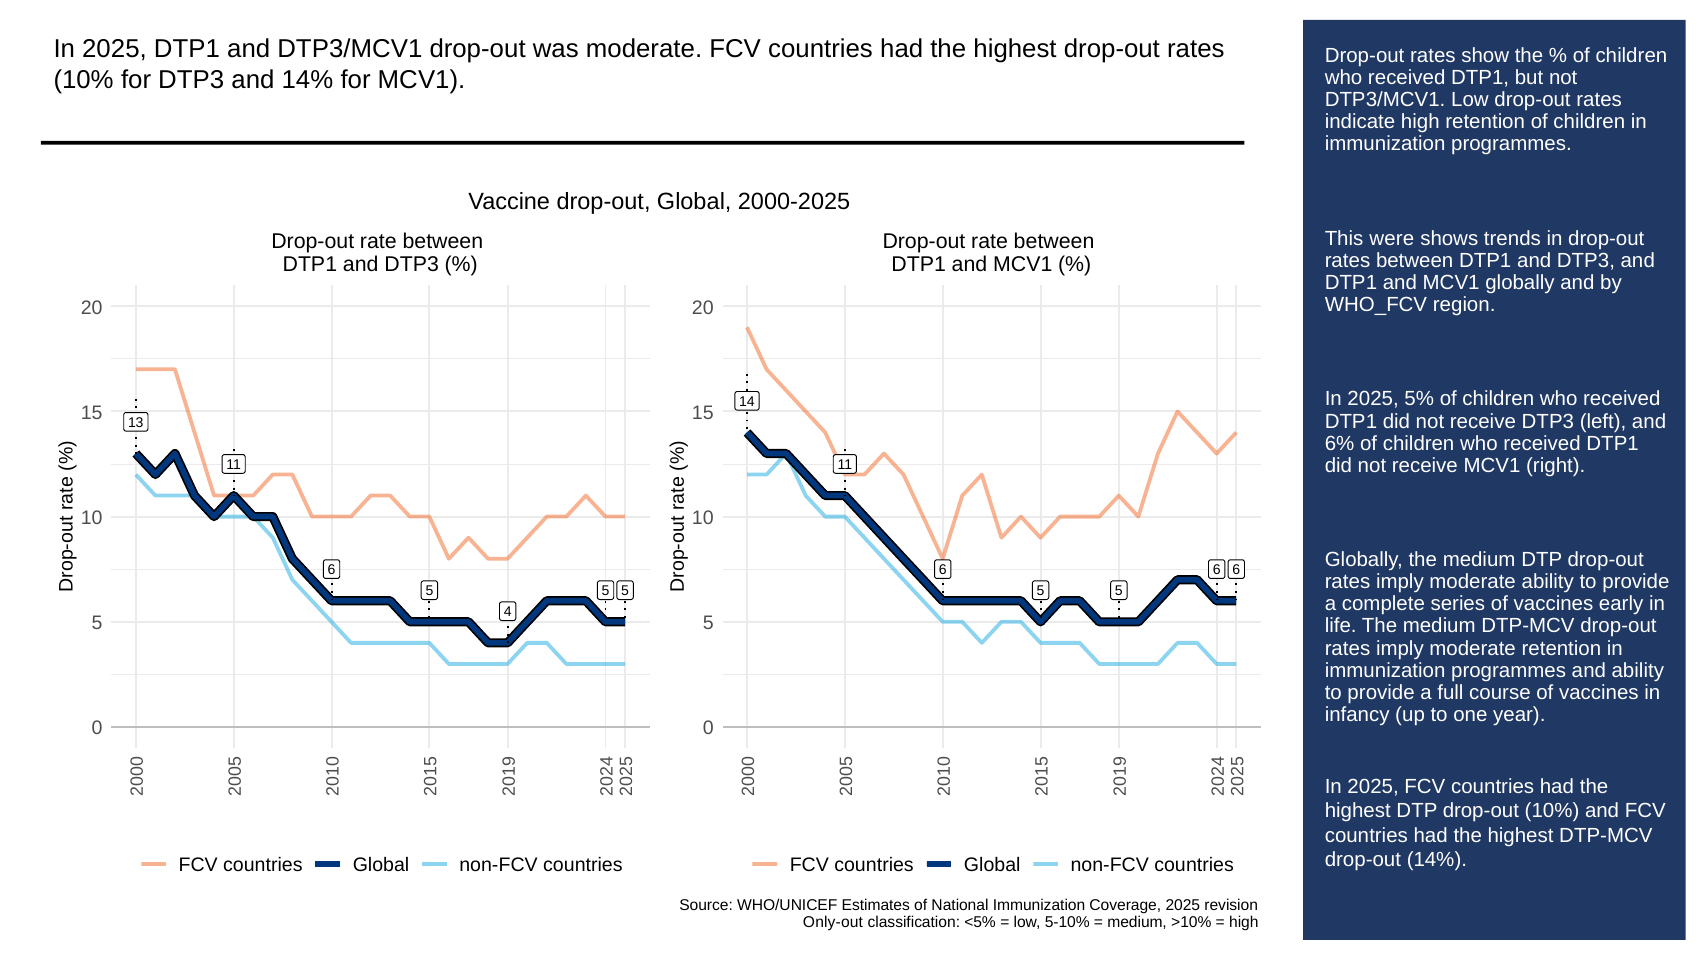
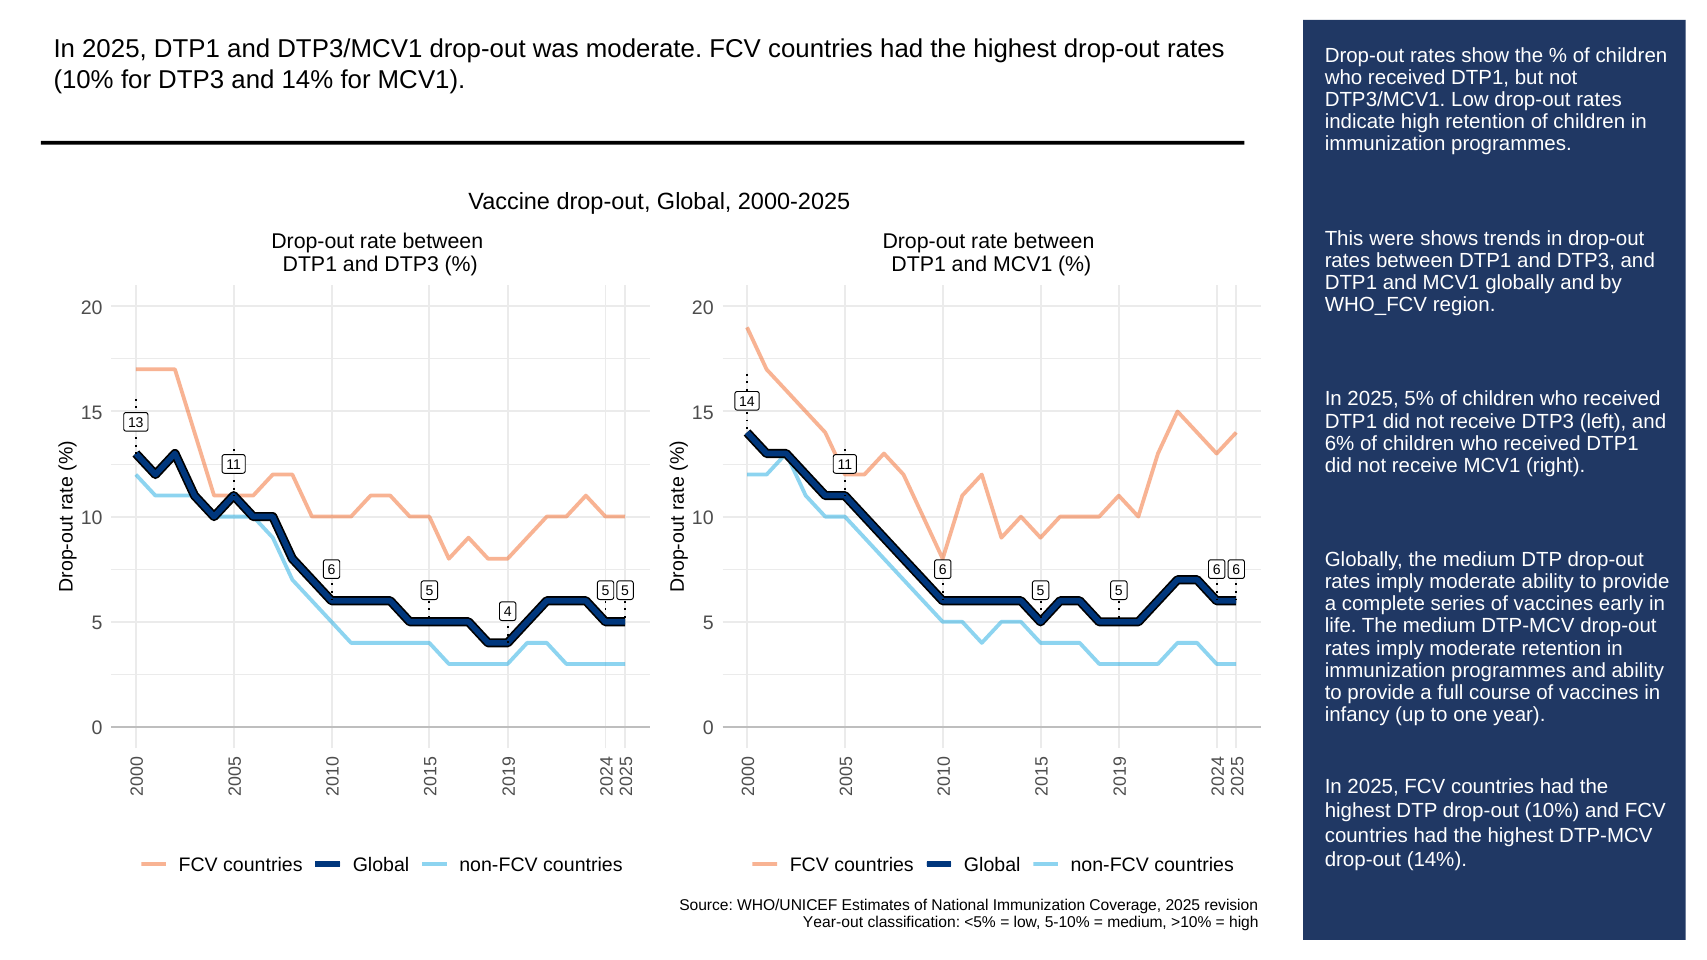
Only-out: Only-out -> Year-out (833, 923)
